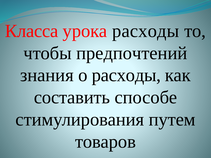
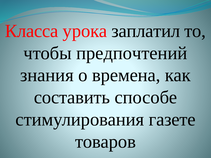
урока расходы: расходы -> заплатил (146, 31)
о расходы: расходы -> времена (126, 75)
путем: путем -> газете (172, 120)
